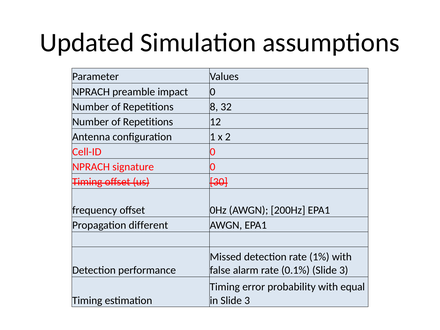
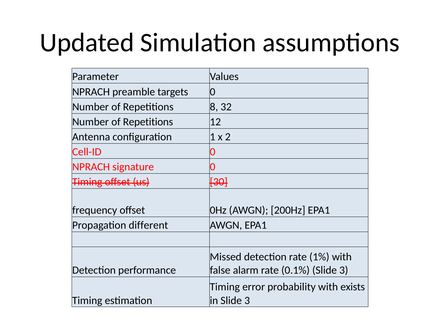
impact: impact -> targets (173, 92)
equal: equal -> exists (353, 287)
